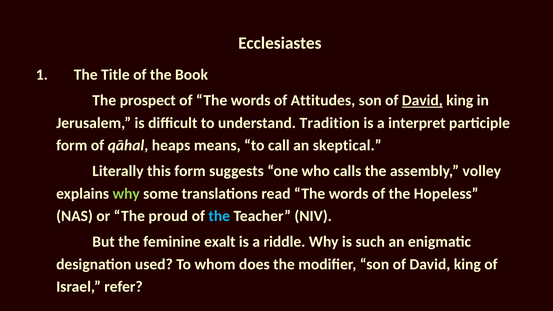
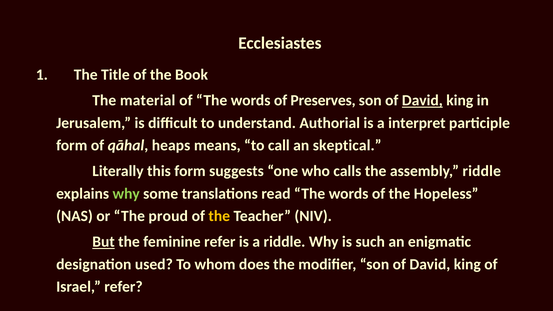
prospect: prospect -> material (148, 101)
Attitudes: Attitudes -> Preserves (323, 101)
Tradition: Tradition -> Authorial (330, 123)
assembly volley: volley -> riddle (482, 171)
the colour: light blue -> yellow (219, 216)
But underline: none -> present (104, 242)
feminine exalt: exalt -> refer (220, 242)
